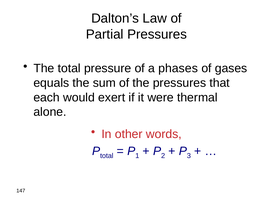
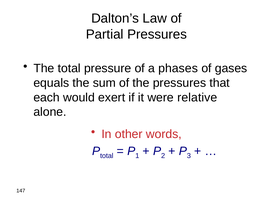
thermal: thermal -> relative (197, 98)
